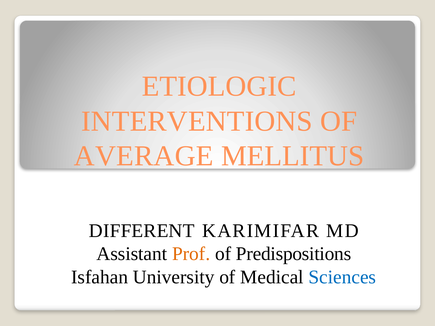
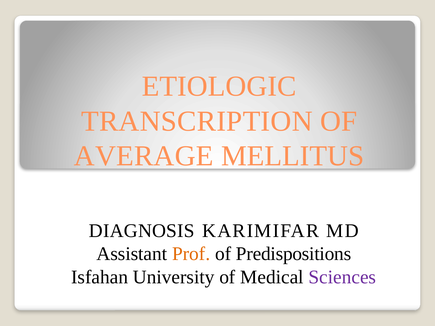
INTERVENTIONS: INTERVENTIONS -> TRANSCRIPTION (197, 121)
DIFFERENT: DIFFERENT -> DIAGNOSIS (142, 231)
Sciences colour: blue -> purple (342, 277)
